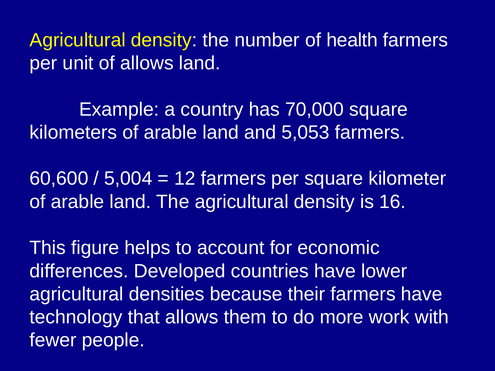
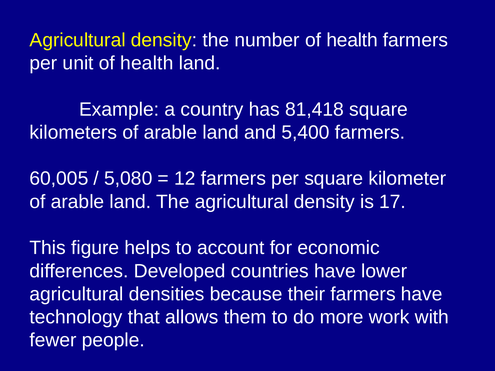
unit of allows: allows -> health (147, 63)
70,000: 70,000 -> 81,418 (314, 109)
5,053: 5,053 -> 5,400 (306, 133)
60,600: 60,600 -> 60,005 (59, 179)
5,004: 5,004 -> 5,080 (128, 179)
16: 16 -> 17 (393, 202)
